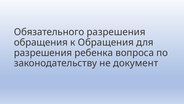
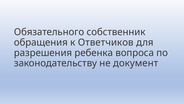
Обязательного разрешения: разрешения -> собственник (116, 32)
к Обращения: Обращения -> Ответчиков (106, 42)
